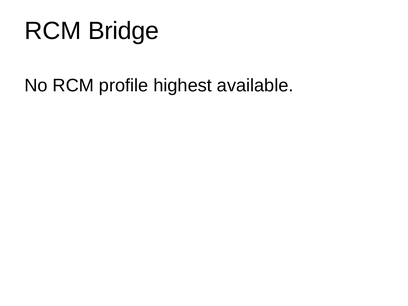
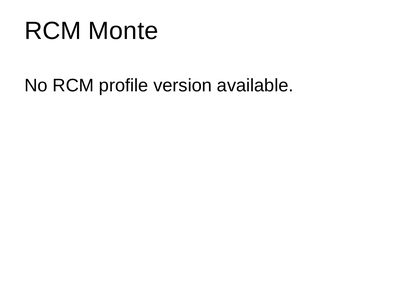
Bridge: Bridge -> Monte (123, 31)
highest: highest -> version (183, 86)
